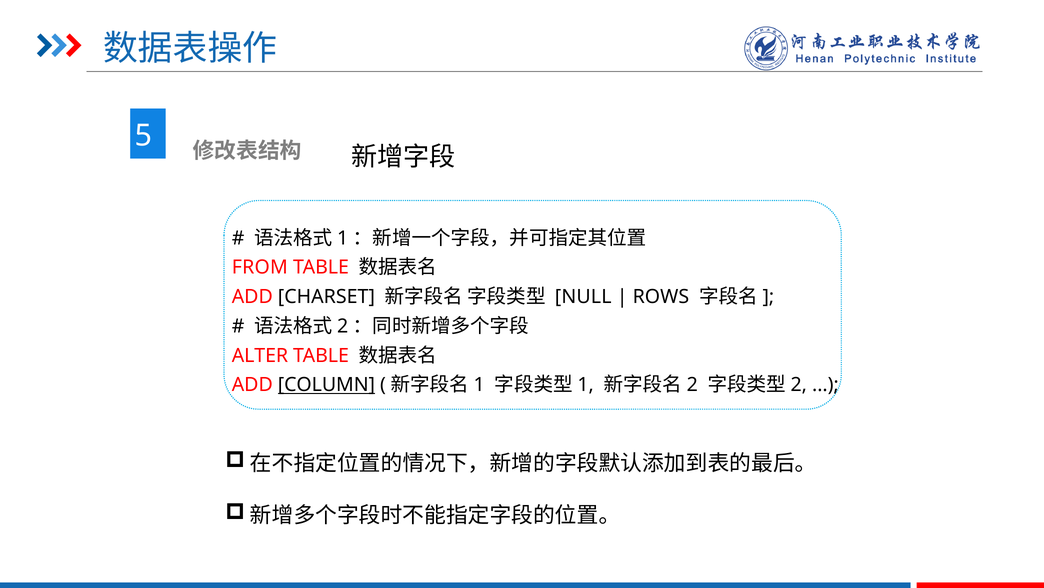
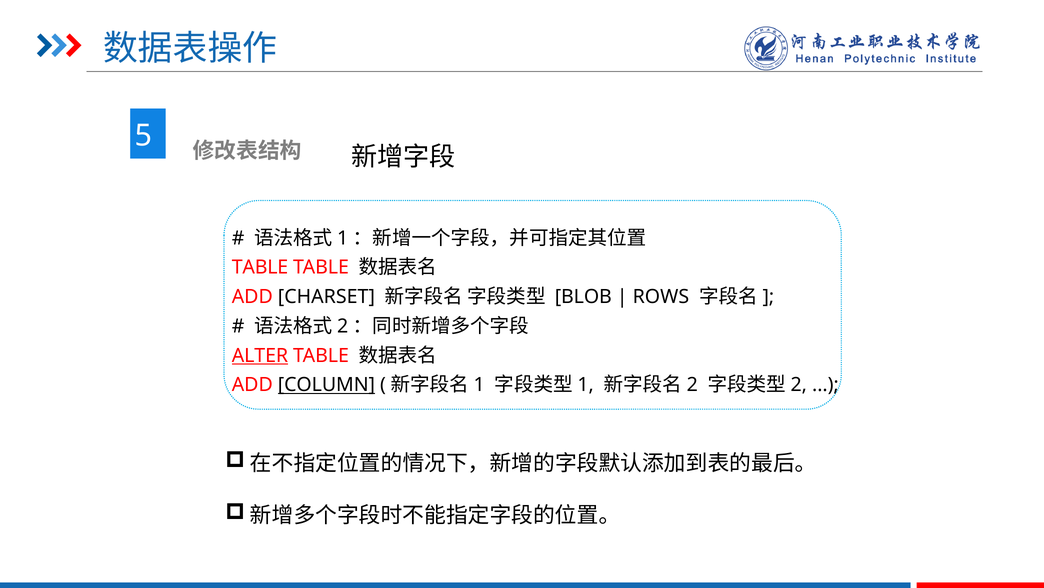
FROM: FROM -> TABLE (260, 267)
NULL: NULL -> BLOB (583, 297)
ALTER underline: none -> present (260, 355)
